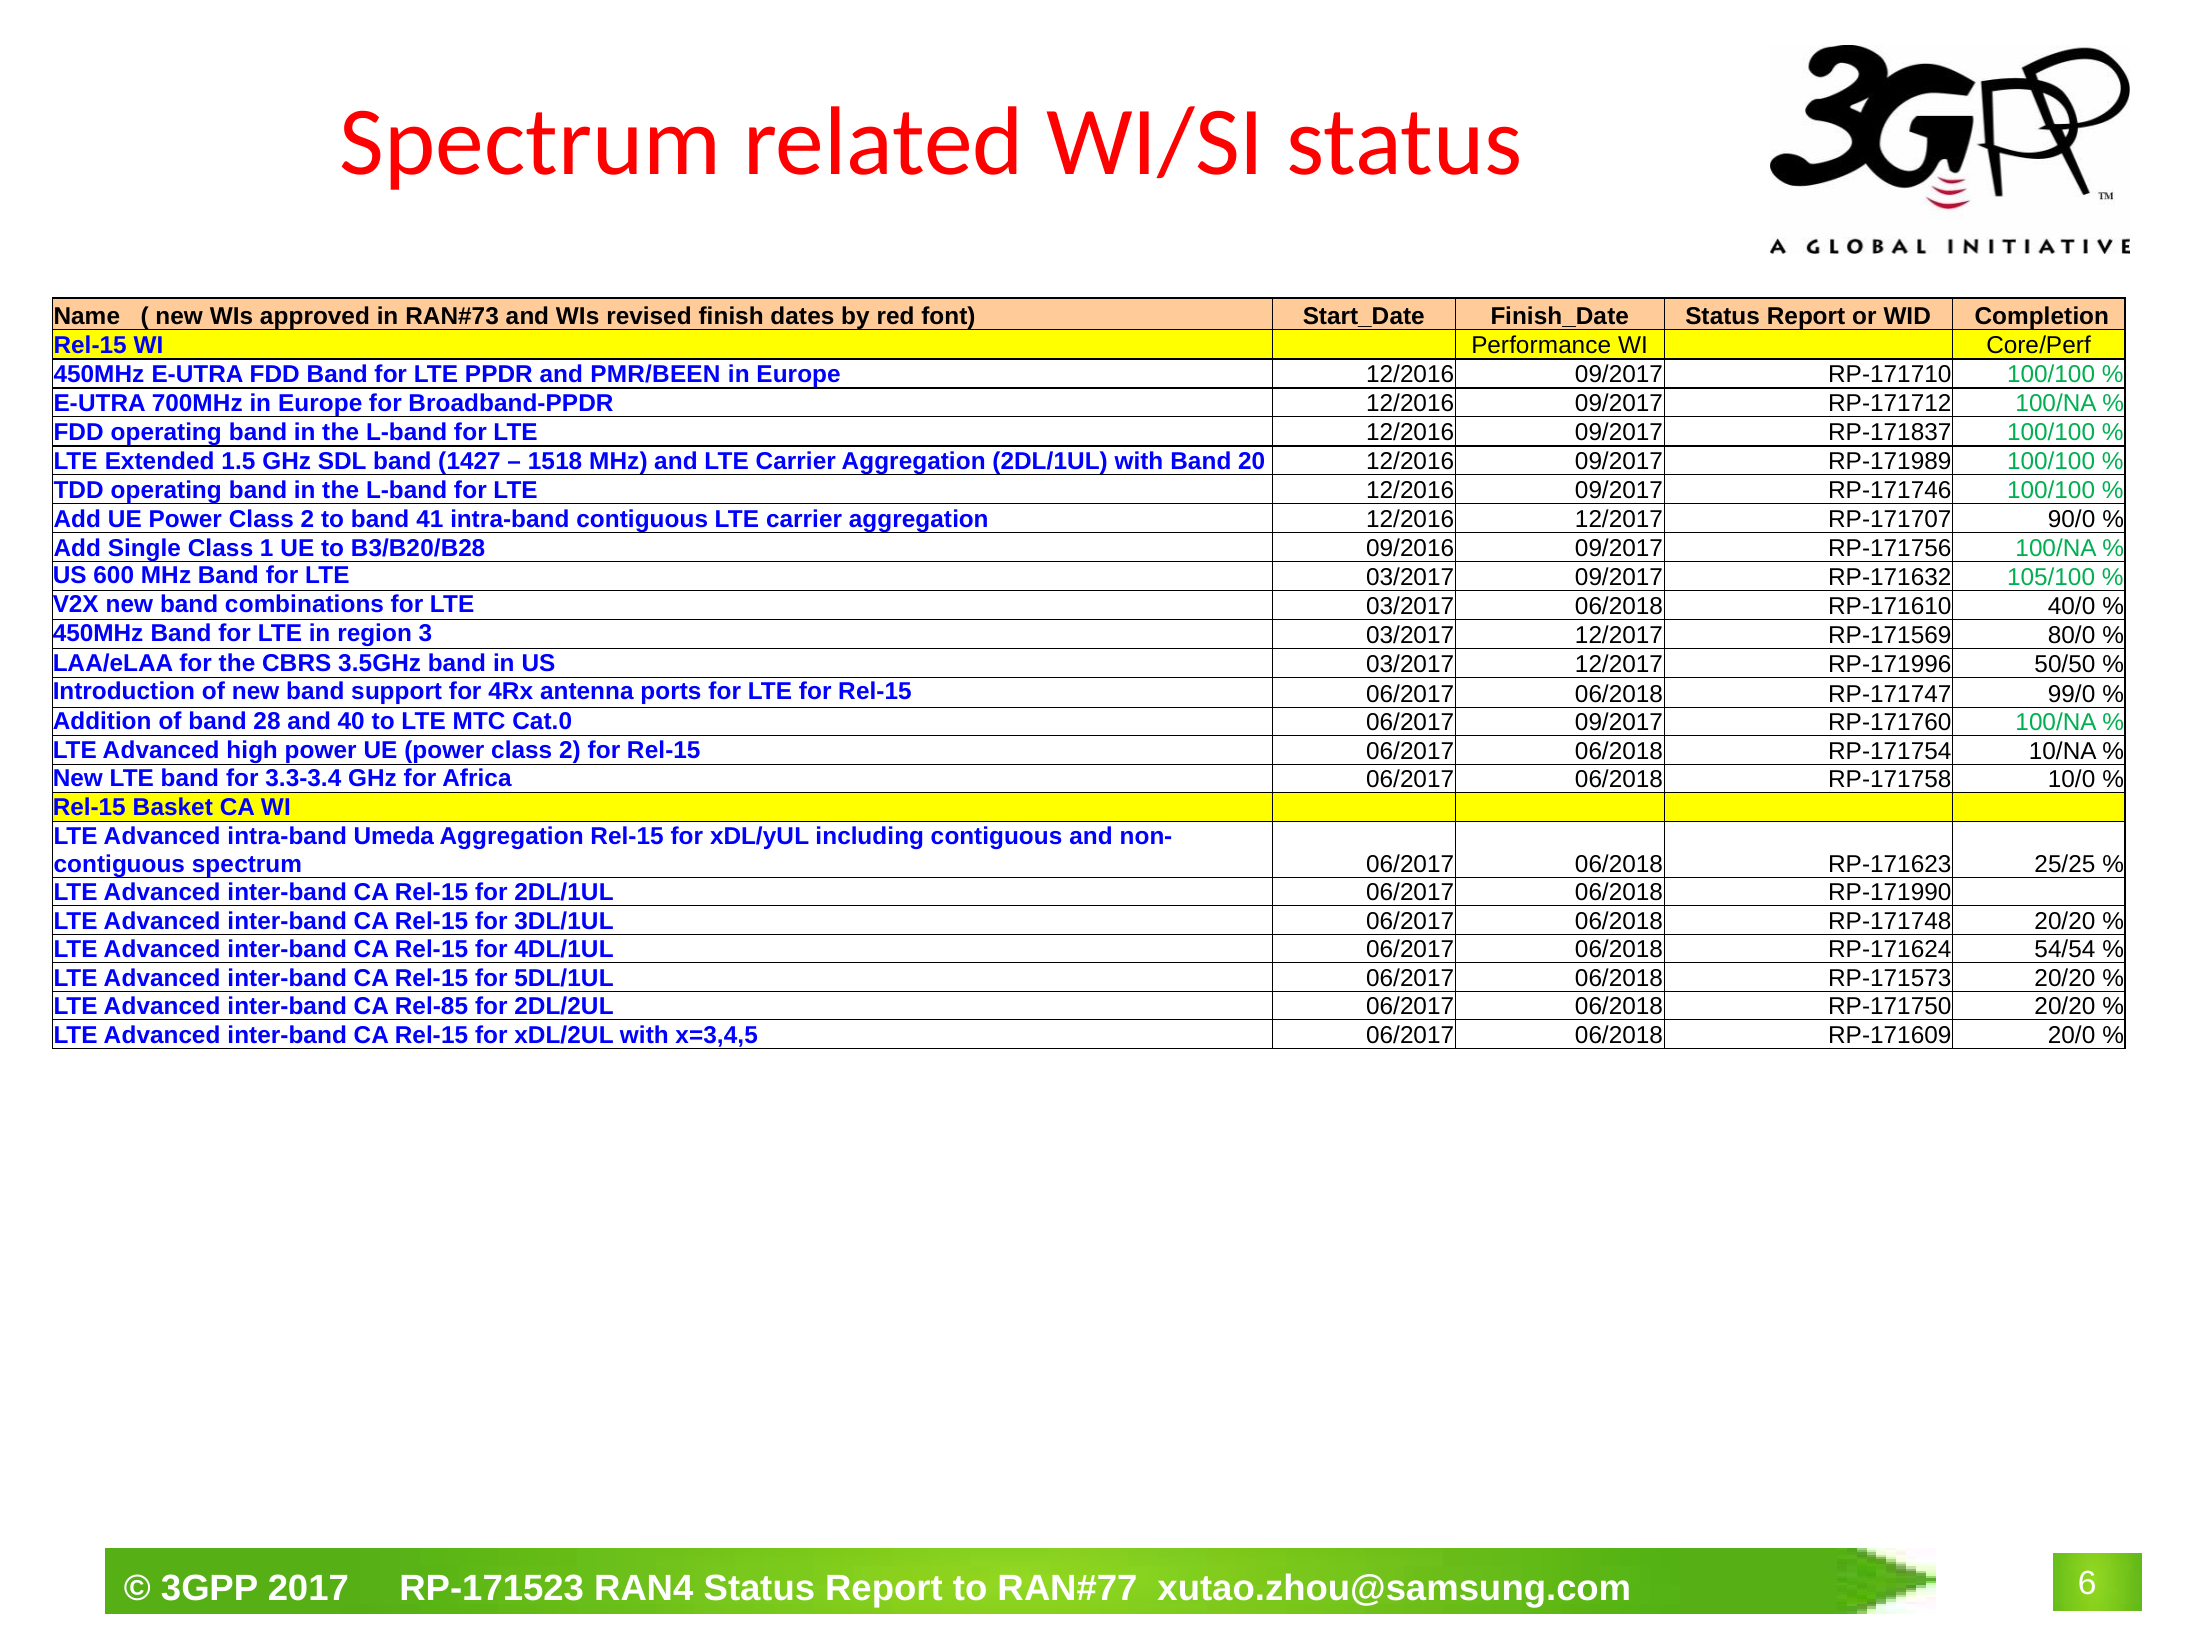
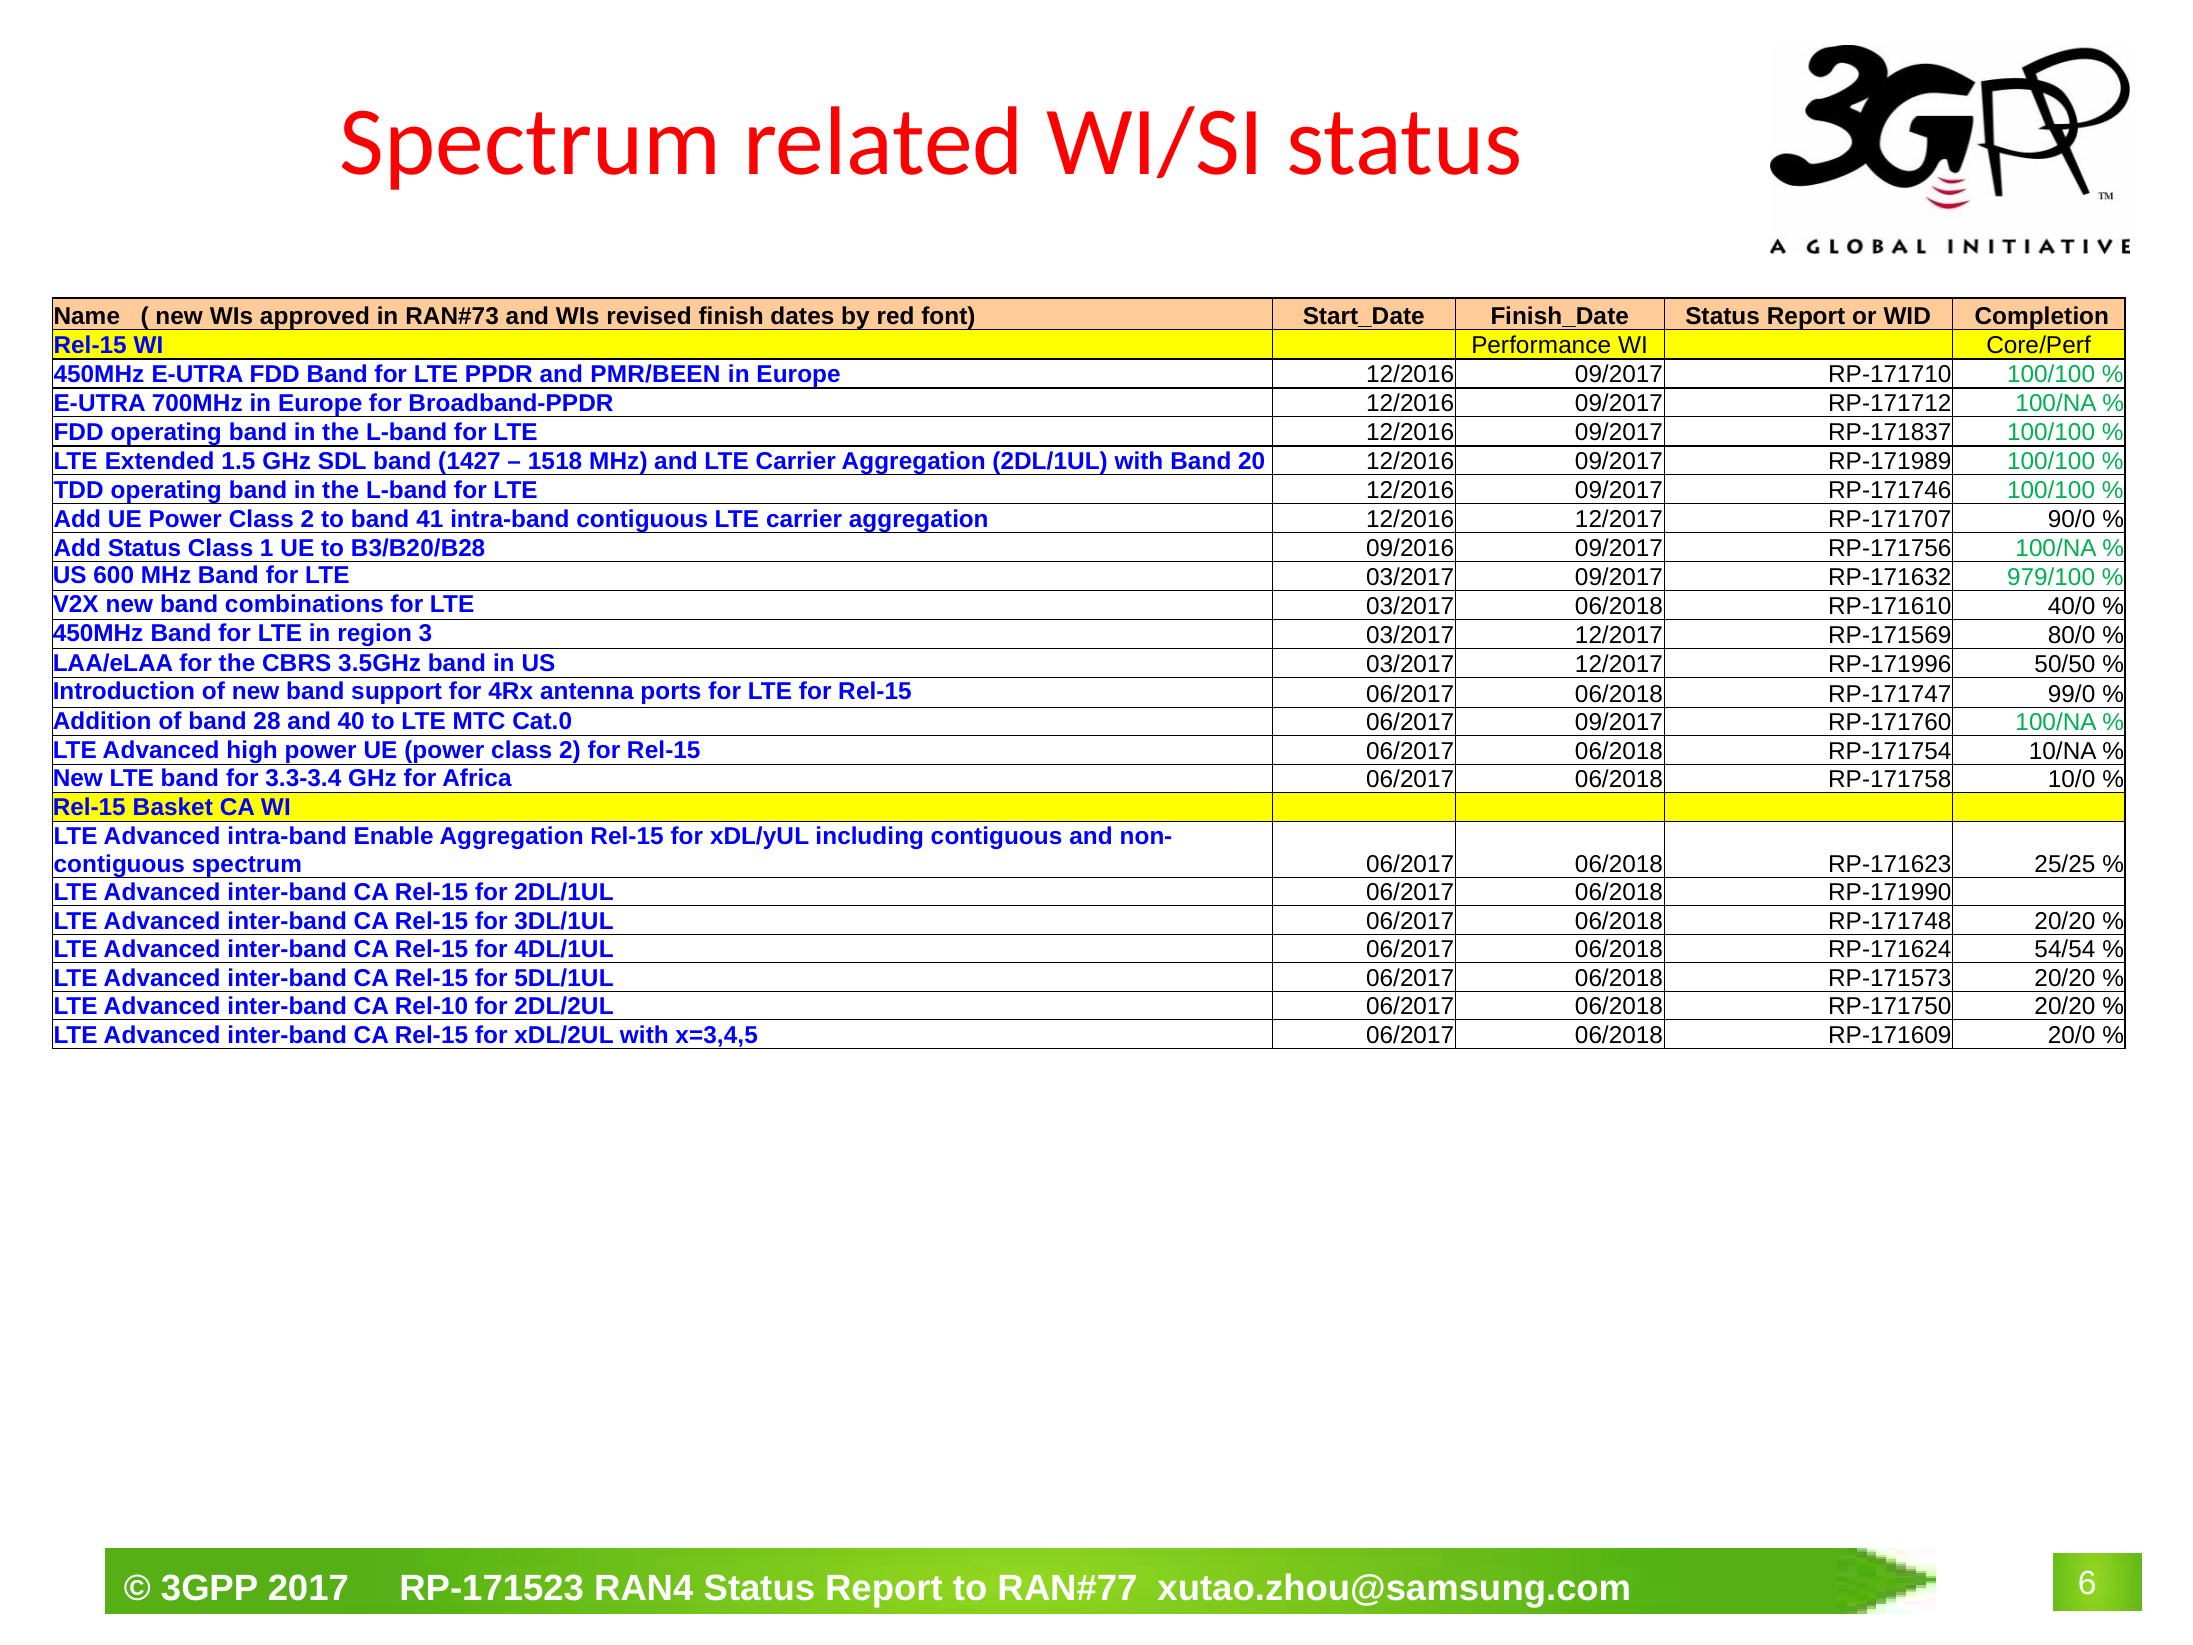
Add Single: Single -> Status (144, 548)
105/100: 105/100 -> 979/100 (2051, 577)
Umeda: Umeda -> Enable (394, 836)
Rel-85: Rel-85 -> Rel-10 (431, 1006)
